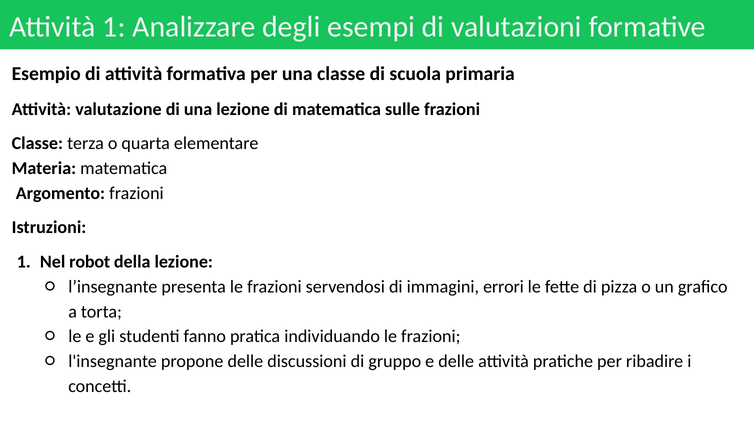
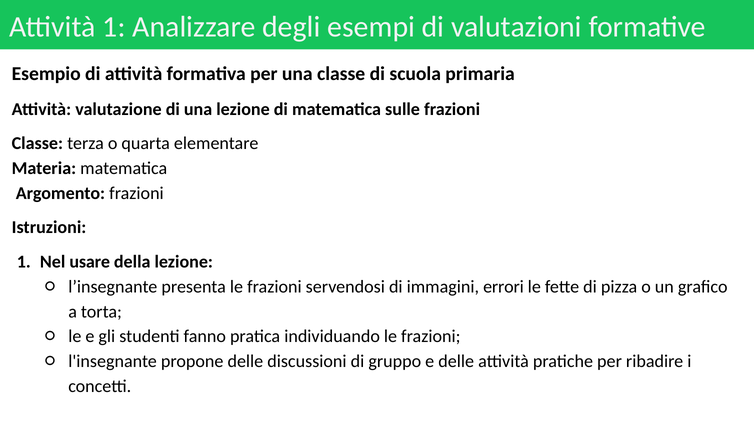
robot: robot -> usare (90, 262)
